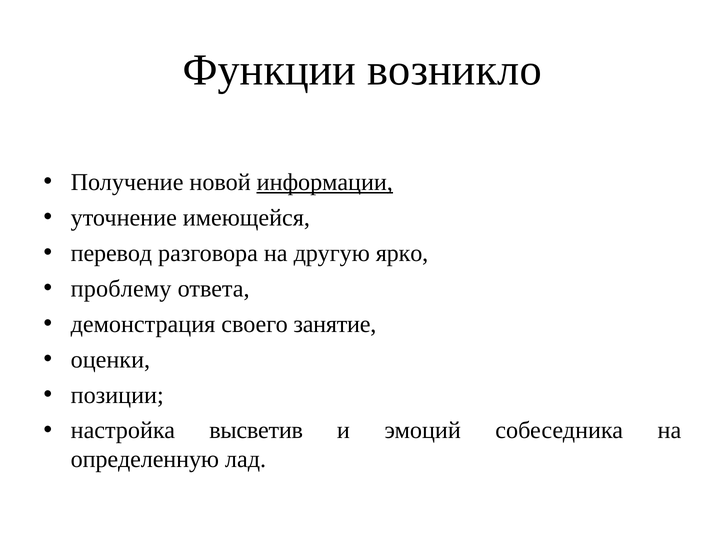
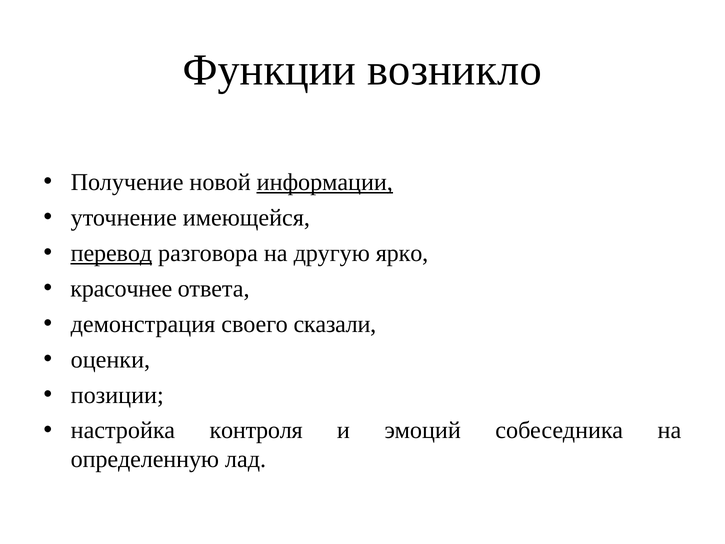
перевод underline: none -> present (111, 253)
проблему: проблему -> красочнее (121, 289)
занятие: занятие -> сказали (335, 324)
высветив: высветив -> контроля (256, 430)
